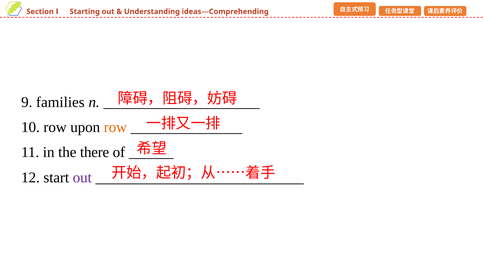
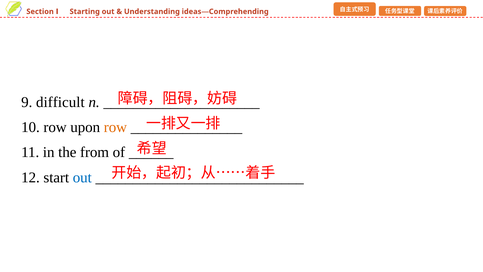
families: families -> difficult (60, 102)
there: there -> from (95, 152)
out colour: purple -> blue (82, 177)
